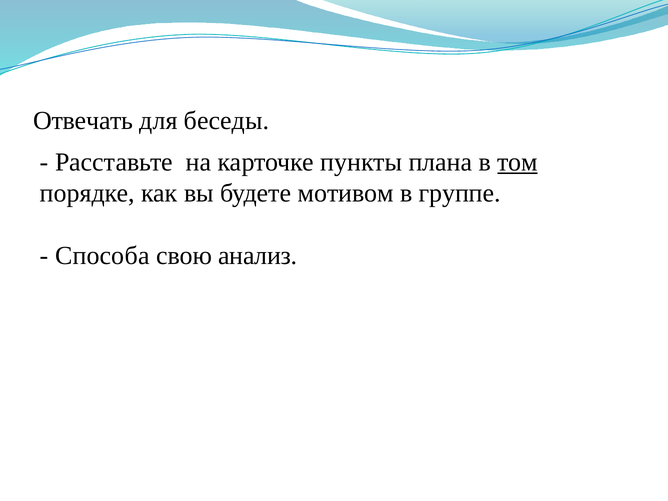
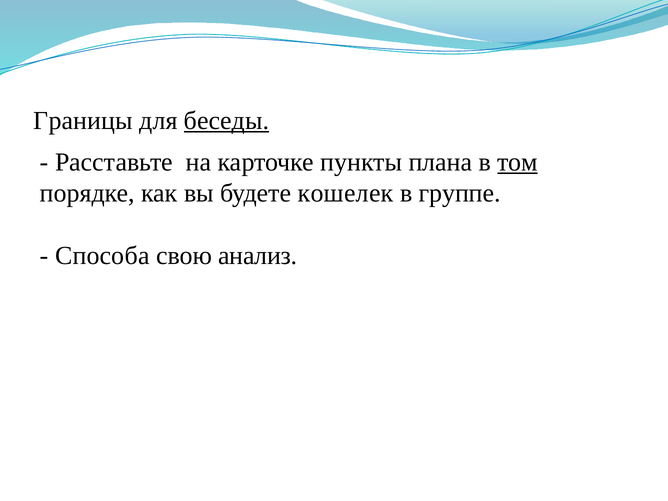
Отвечать: Отвечать -> Границы (83, 121)
беседы underline: none -> present (226, 121)
мотивом: мотивом -> кошелек (346, 193)
